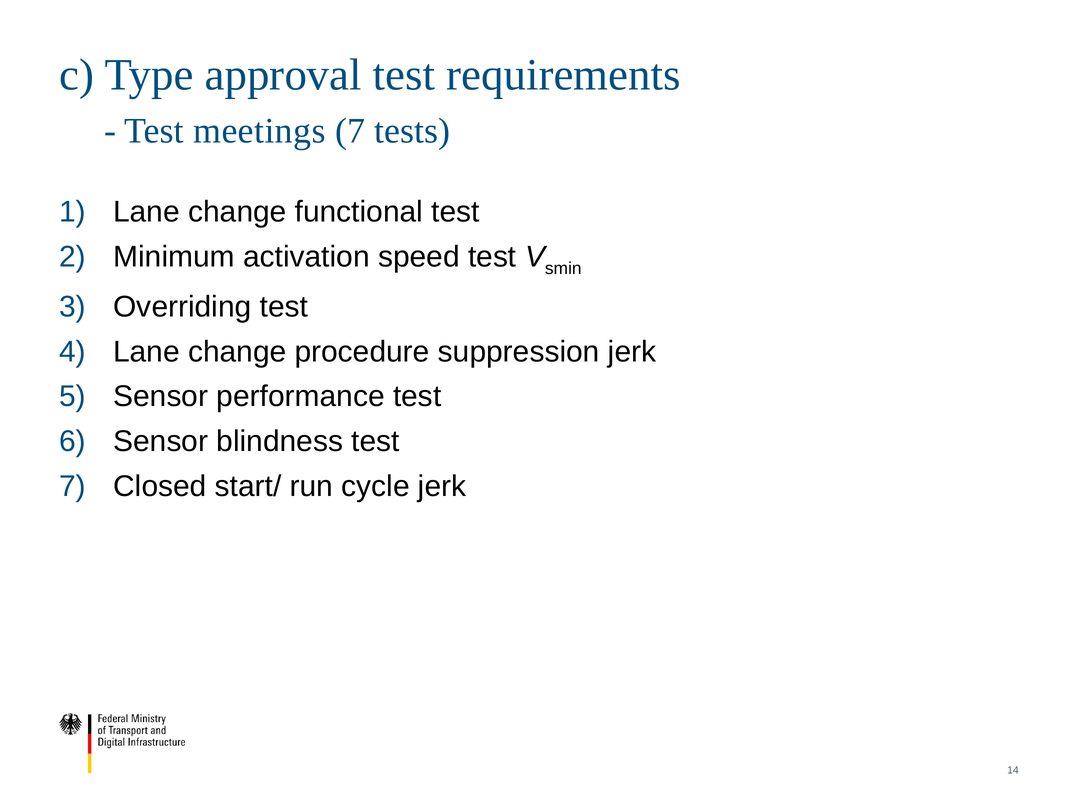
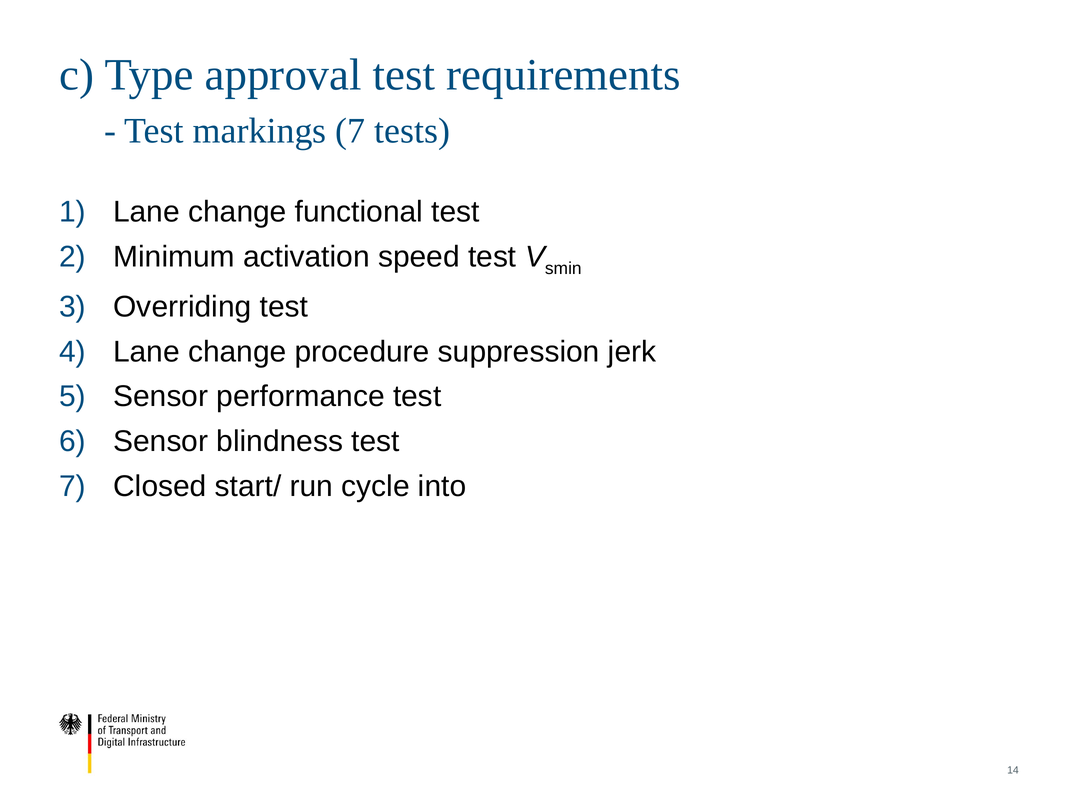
meetings: meetings -> markings (260, 131)
cycle jerk: jerk -> into (442, 487)
